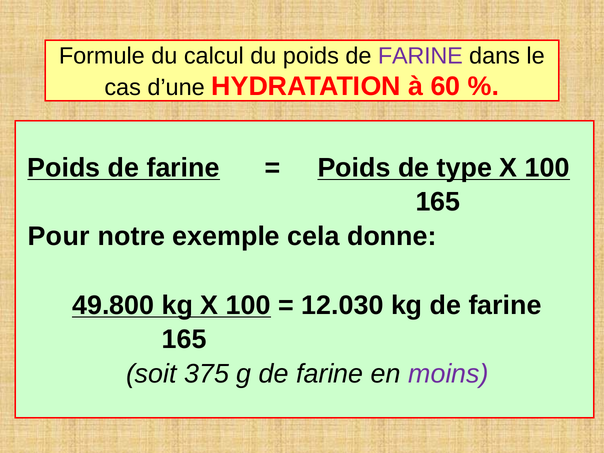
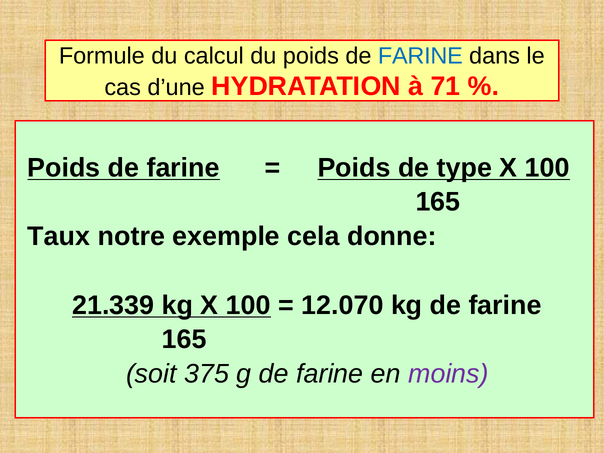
FARINE colour: purple -> blue (420, 56)
60: 60 -> 71 (446, 86)
Pour: Pour -> Taux (59, 236)
49.800: 49.800 -> 21.339 (113, 305)
12.030: 12.030 -> 12.070 (342, 305)
